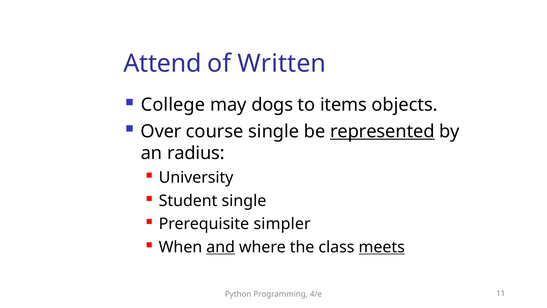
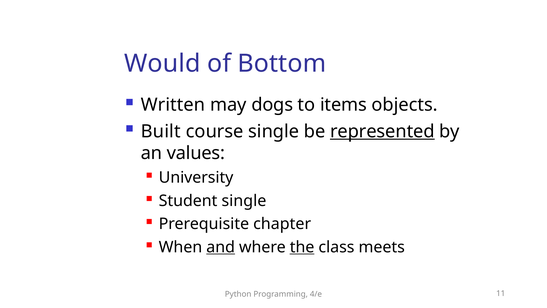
Attend: Attend -> Would (162, 64)
Written: Written -> Bottom (282, 64)
College: College -> Written (173, 105)
Over: Over -> Built (161, 131)
radius: radius -> values (196, 153)
simpler: simpler -> chapter (282, 224)
the underline: none -> present (302, 247)
meets underline: present -> none (382, 247)
